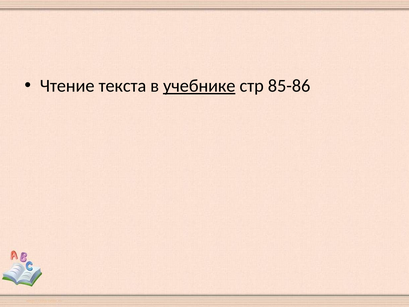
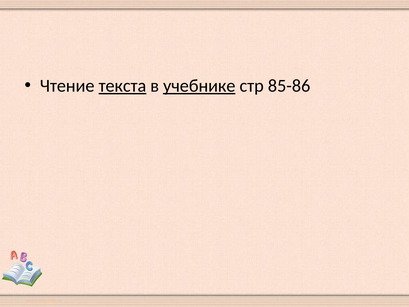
текста underline: none -> present (122, 86)
